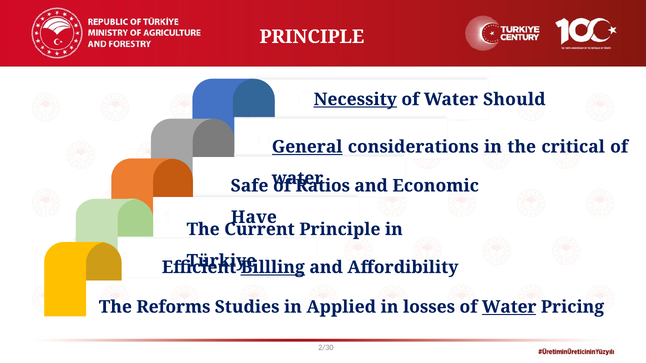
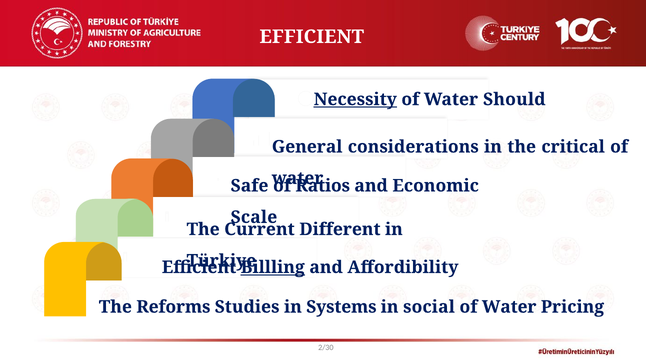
PRINCIPLE: PRINCIPLE -> EFFICIENT (312, 37)
General underline: present -> none (307, 147)
Have: Have -> Scale (254, 217)
Current Principle: Principle -> Different (340, 230)
Applied: Applied -> Systems (341, 307)
losses: losses -> social (429, 307)
Water underline: present -> none (509, 307)
